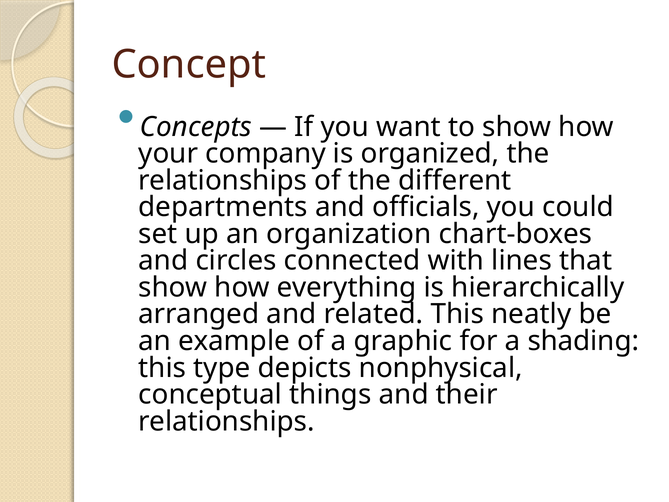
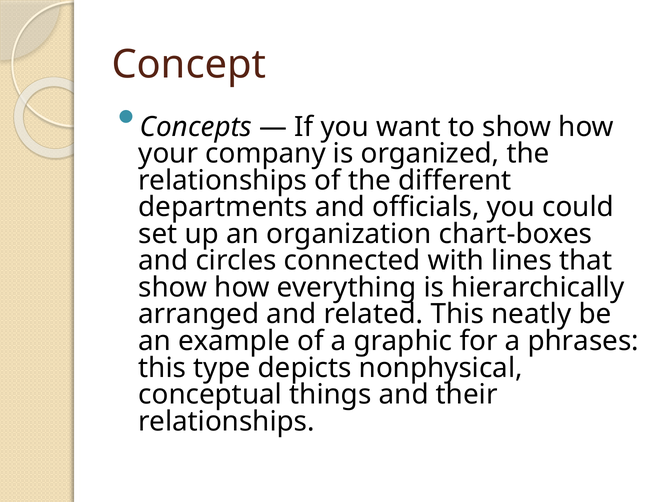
shading: shading -> phrases (583, 341)
